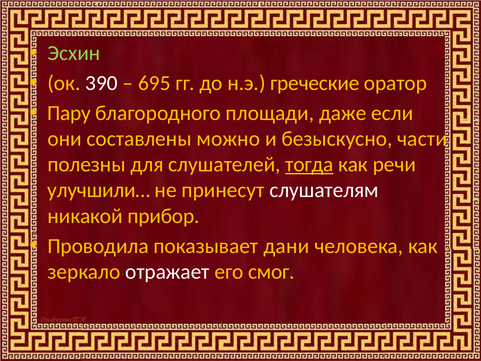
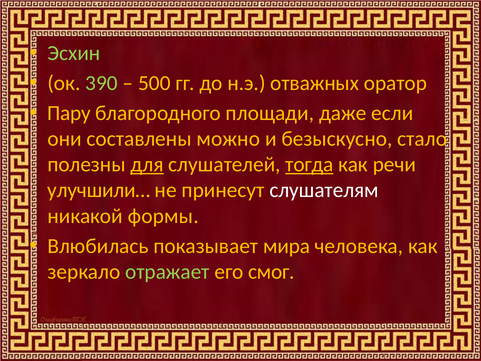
390 colour: white -> light green (102, 83)
695: 695 -> 500 (154, 83)
греческие: греческие -> отважных (315, 83)
части: части -> стало (422, 139)
для underline: none -> present (147, 164)
прибор: прибор -> формы (163, 216)
Проводила: Проводила -> Влюбилась (98, 246)
дани: дани -> мира (287, 246)
отражает colour: white -> light green (167, 271)
